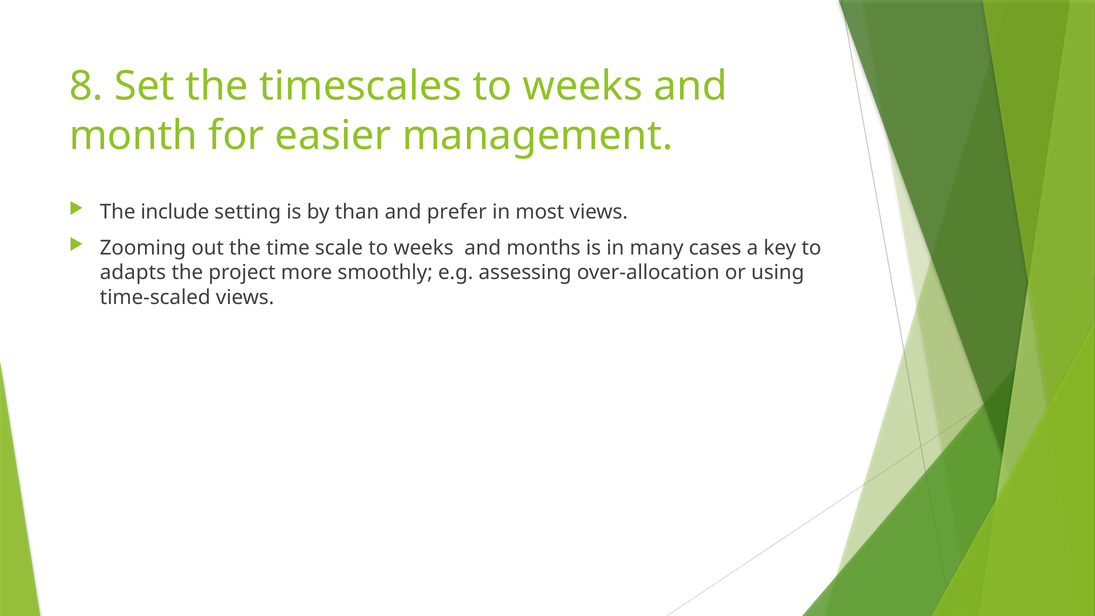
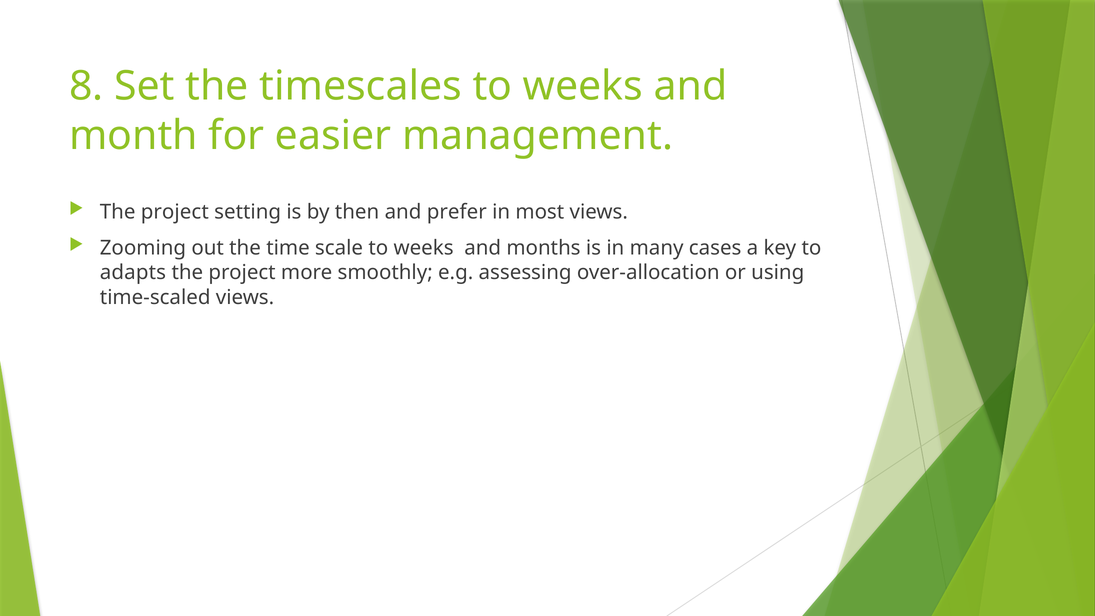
include: include -> project (175, 212)
than: than -> then (357, 212)
